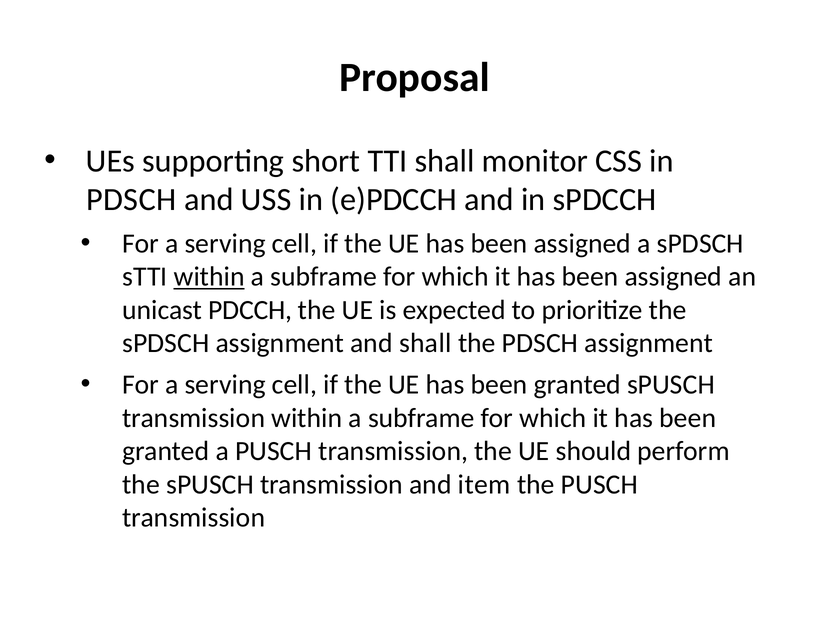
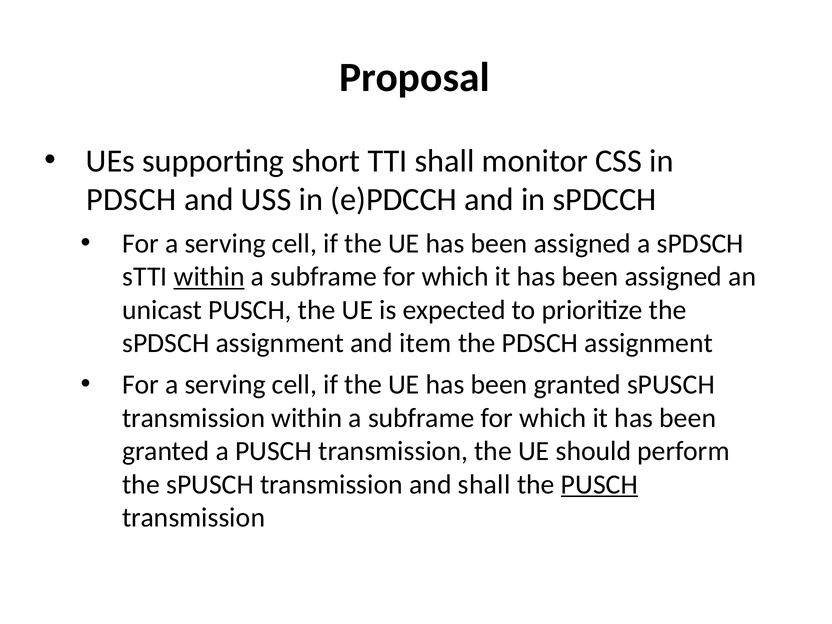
unicast PDCCH: PDCCH -> PUSCH (250, 310)
and shall: shall -> item (425, 343)
and item: item -> shall (484, 484)
PUSCH underline: none -> present (599, 484)
